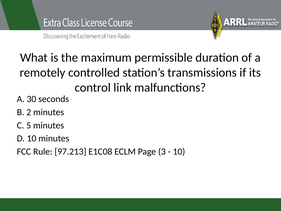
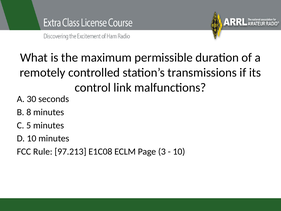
2: 2 -> 8 (29, 112)
